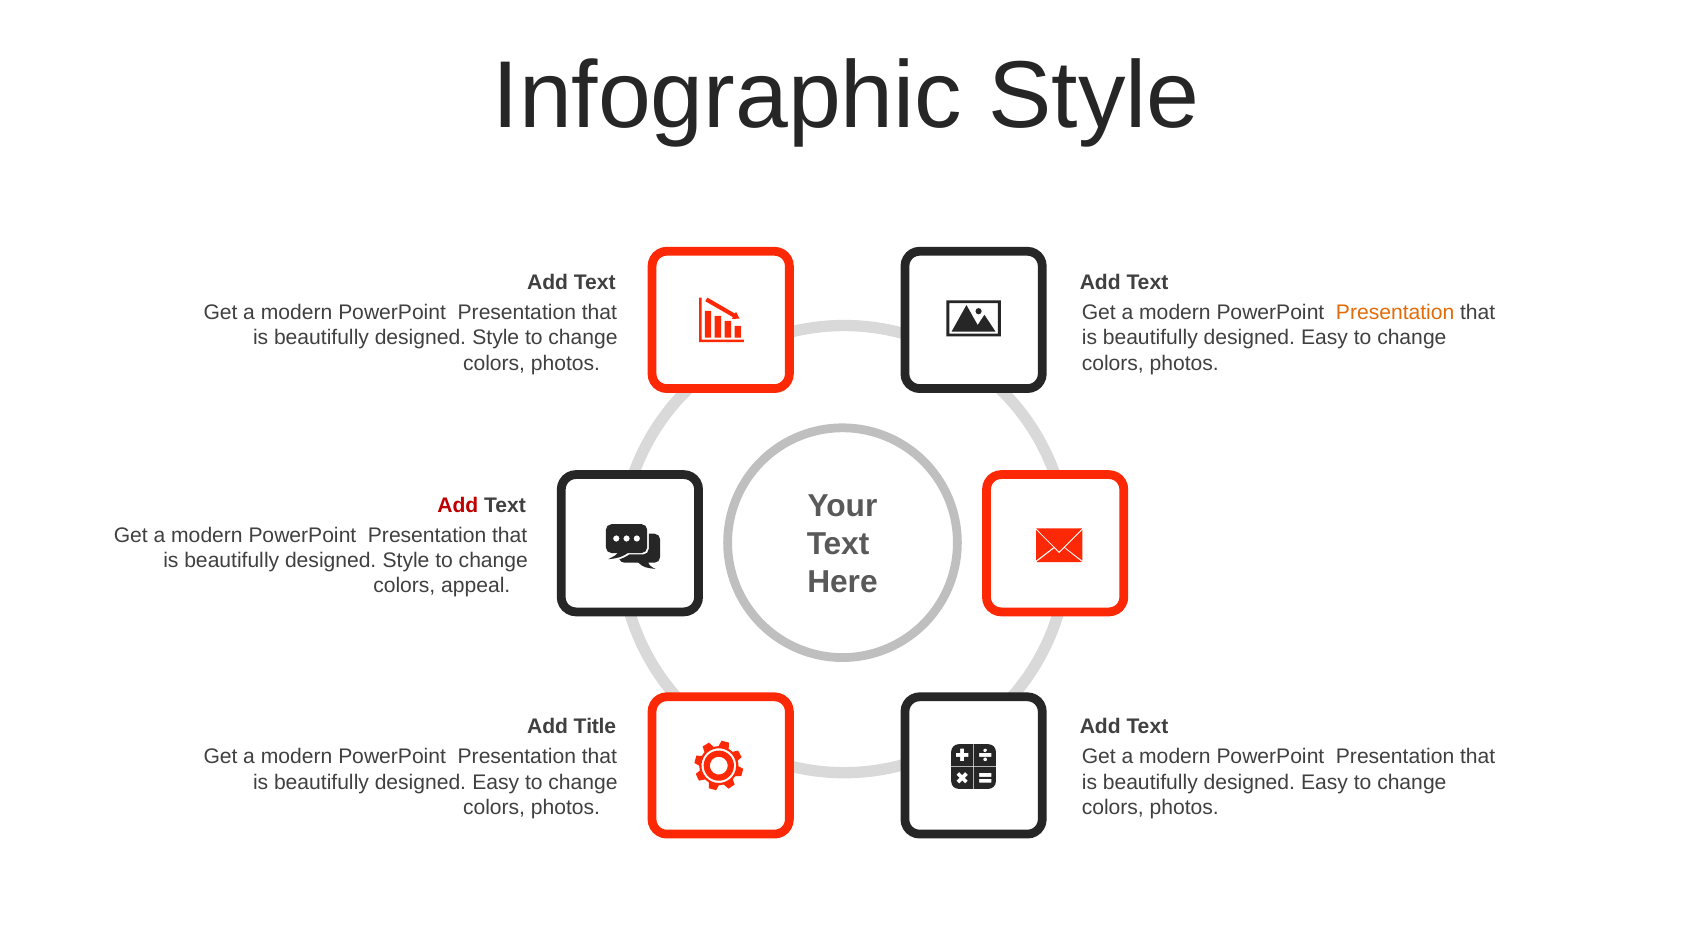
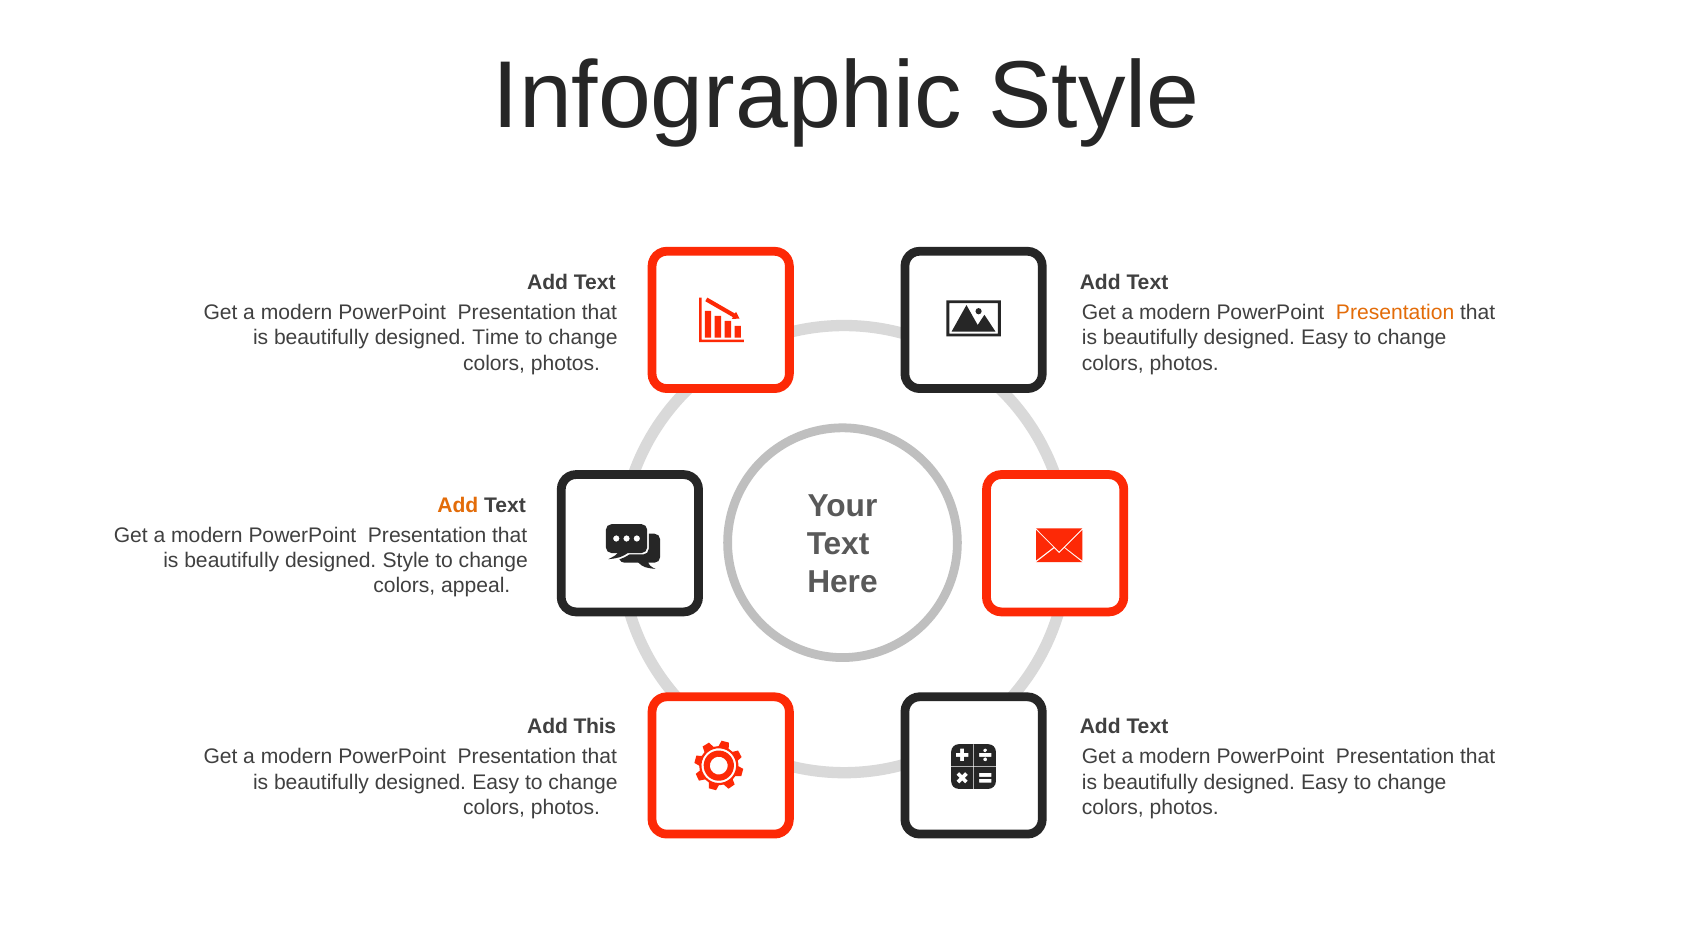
Style: Style -> Time (496, 338)
Add colour: red -> orange (458, 505)
Title: Title -> This (595, 727)
